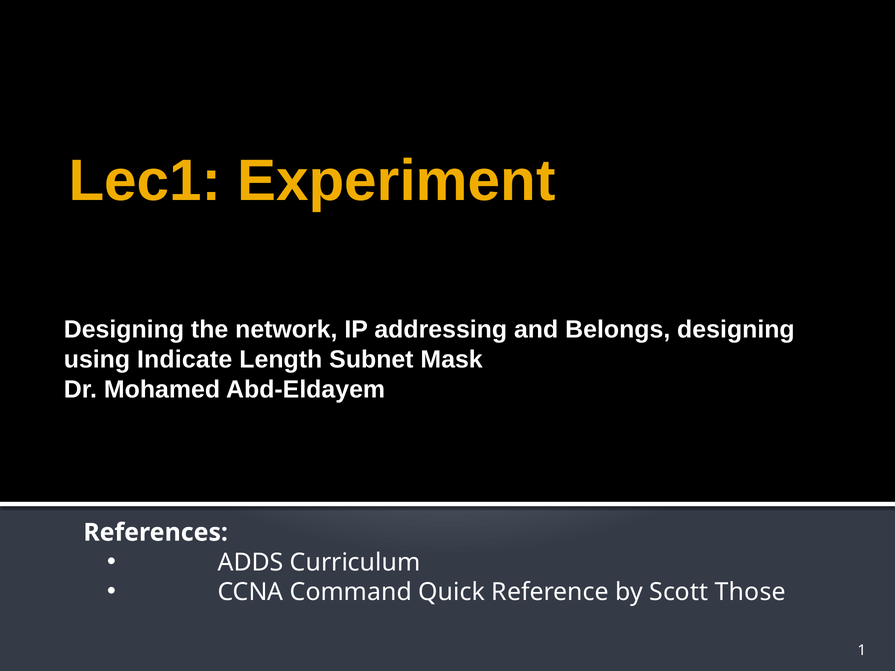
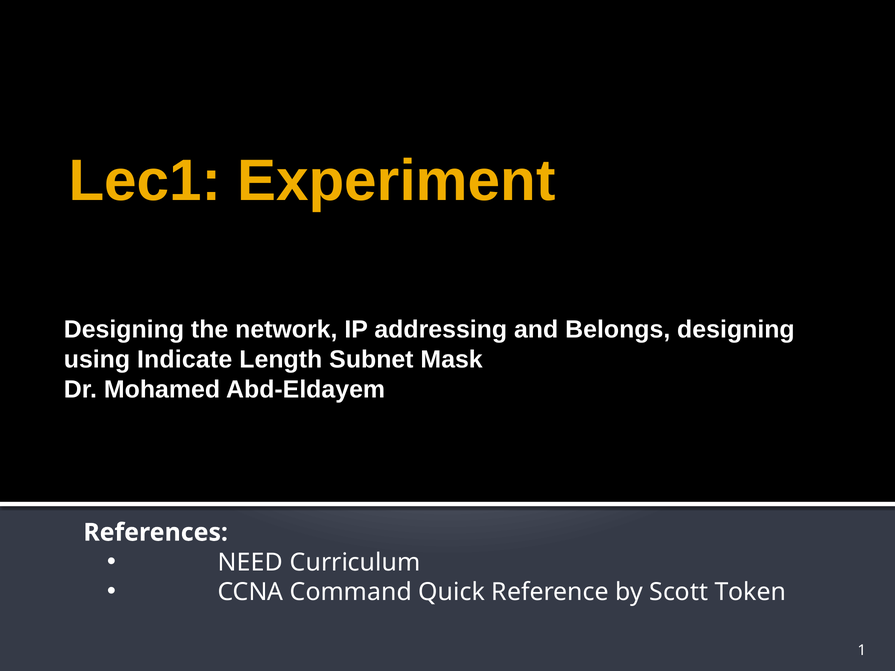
ADDS: ADDS -> NEED (250, 563)
Those: Those -> Token (750, 592)
